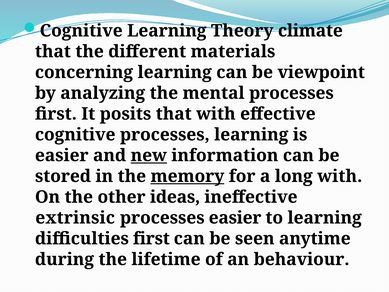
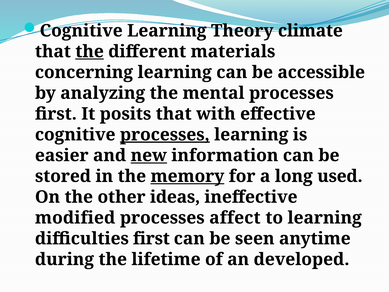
the underline: none -> present (90, 51)
viewpoint: viewpoint -> accessible (321, 72)
processes underline: none -> present (165, 135)
long with: with -> used (340, 176)
extrinsic: extrinsic -> modified (75, 218)
processes easier: easier -> affect (235, 218)
behaviour: behaviour -> developed (302, 259)
